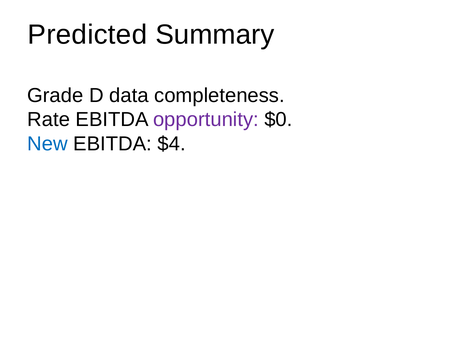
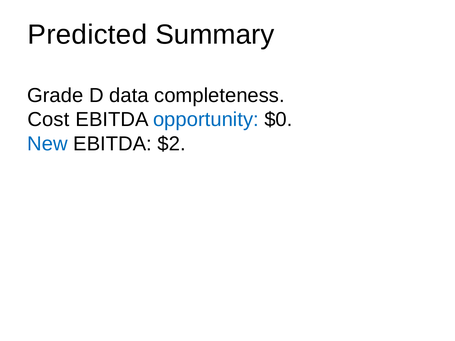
Rate: Rate -> Cost (48, 120)
opportunity colour: purple -> blue (206, 120)
$4: $4 -> $2 (172, 144)
